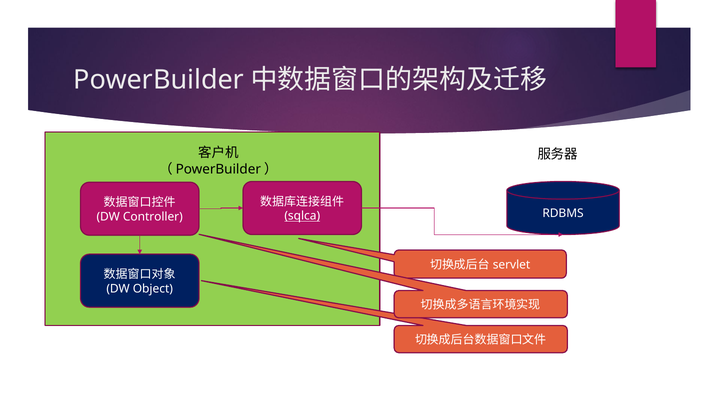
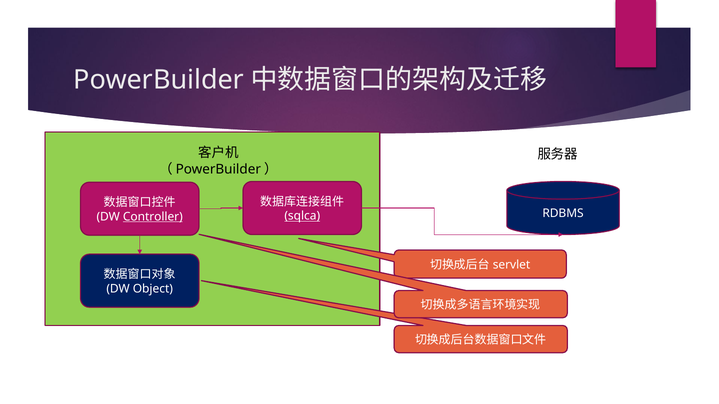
Controller underline: none -> present (153, 217)
